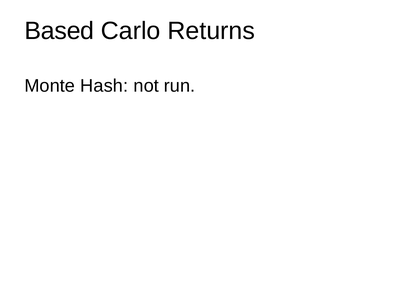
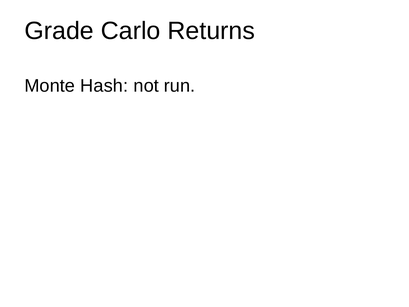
Based: Based -> Grade (59, 31)
